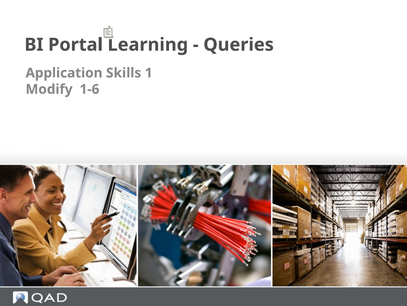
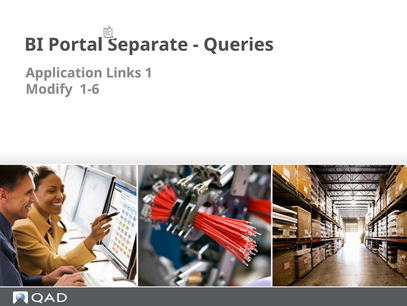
Learning: Learning -> Separate (148, 45)
Skills: Skills -> Links (124, 73)
